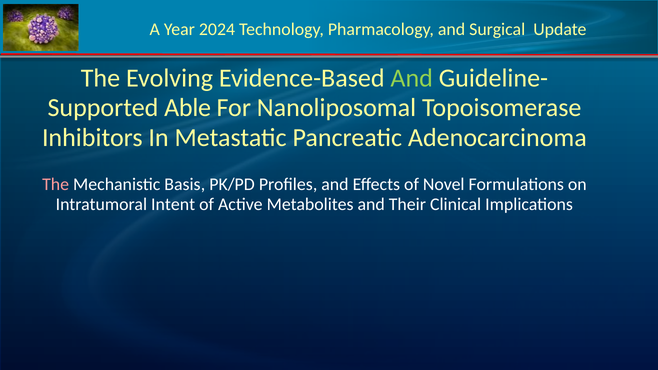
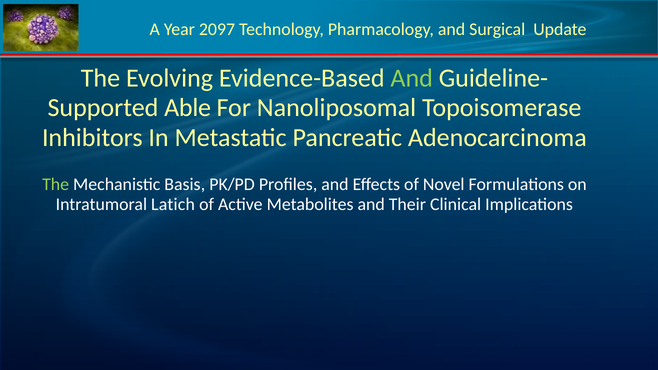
2024: 2024 -> 2097 (217, 29)
The colour: pink -> light green (56, 184)
Intent: Intent -> Latich (173, 205)
